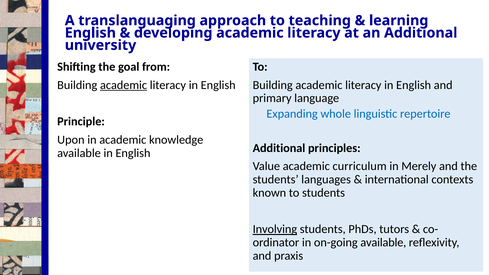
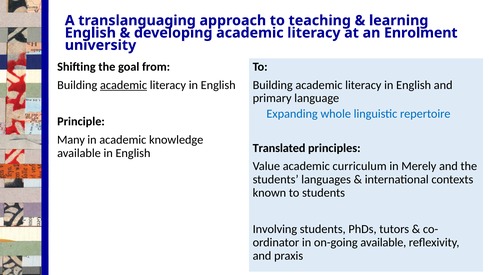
an Additional: Additional -> Enrolment (421, 33)
Upon: Upon -> Many (71, 140)
Additional: Additional -> Translated (279, 148)
Involving underline: present -> none (275, 229)
